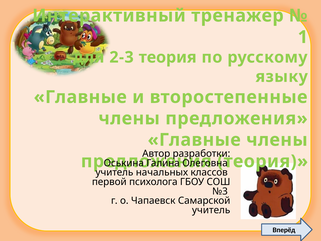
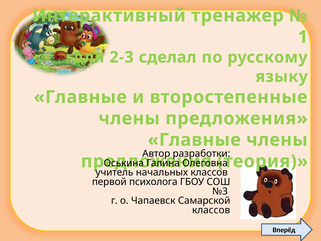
2-3 теория: теория -> сделал (168, 57)
учитель: учитель -> классов (211, 210)
